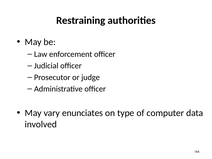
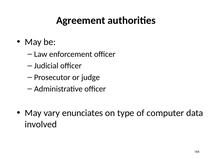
Restraining: Restraining -> Agreement (81, 20)
